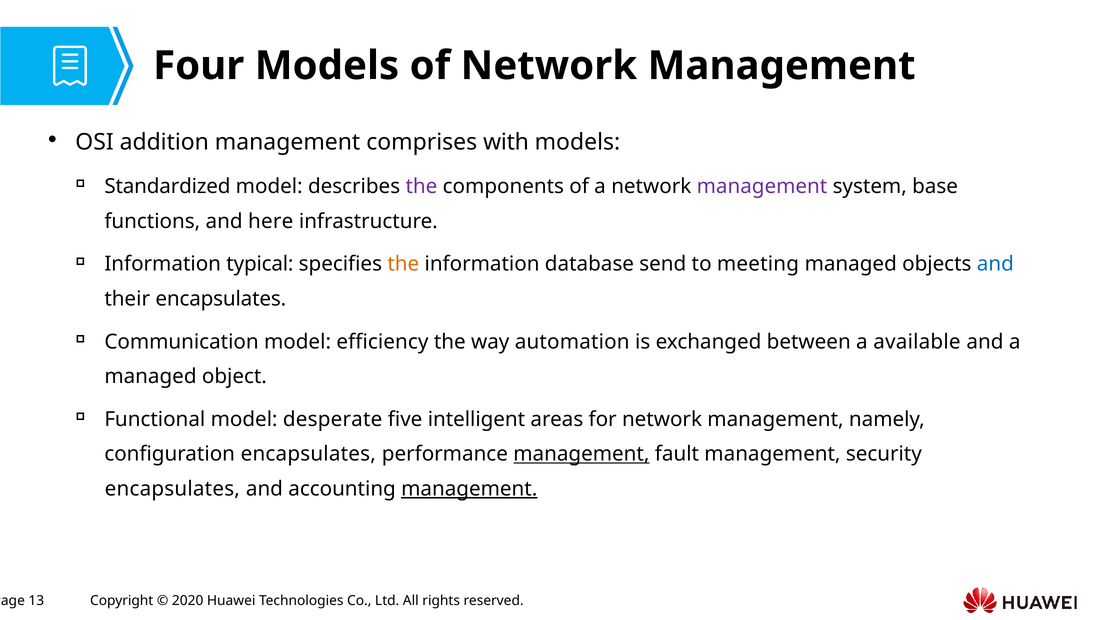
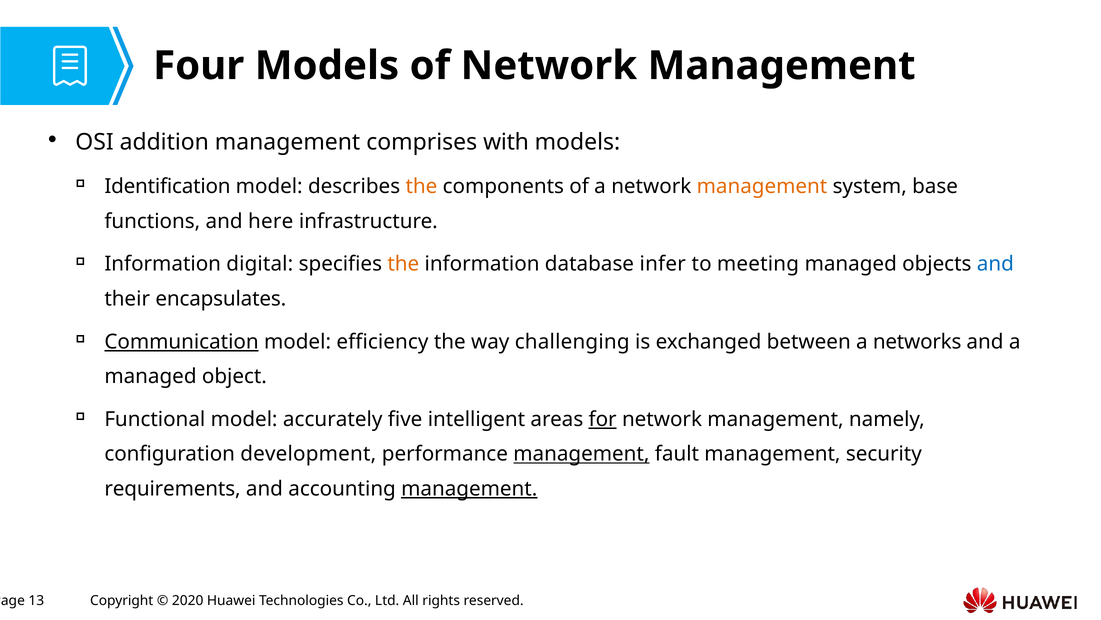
Standardized: Standardized -> Identification (167, 186)
the colour: purple -> orange (421, 186)
management colour: purple -> orange (762, 186)
typical: typical -> digital (260, 264)
send: send -> infer (663, 264)
Communication underline: none -> present (182, 341)
automation: automation -> challenging (572, 341)
available: available -> networks (917, 341)
desperate: desperate -> accurately (333, 419)
for underline: none -> present (603, 419)
configuration encapsulates: encapsulates -> development (308, 454)
encapsulates: encapsulates -> requirements (172, 488)
